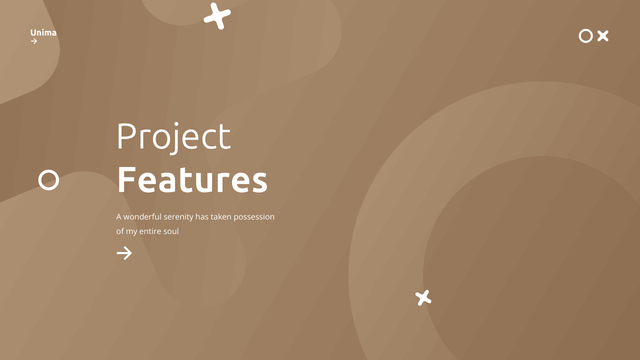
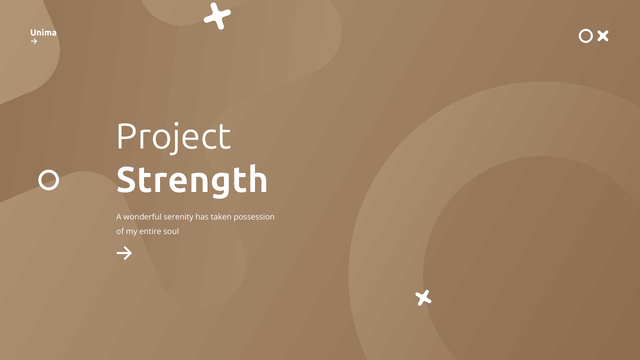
Features: Features -> Strength (192, 180)
